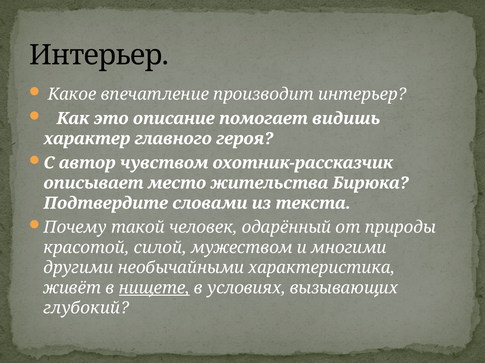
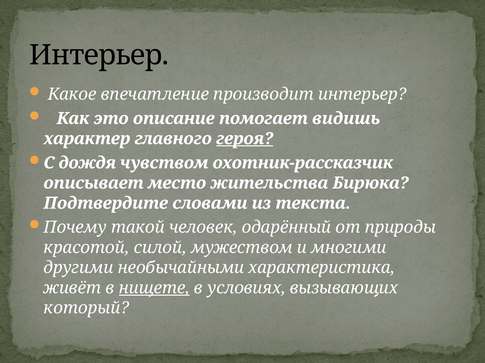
героя underline: none -> present (245, 139)
автор: автор -> дождя (87, 163)
глубокий: глубокий -> который (86, 309)
